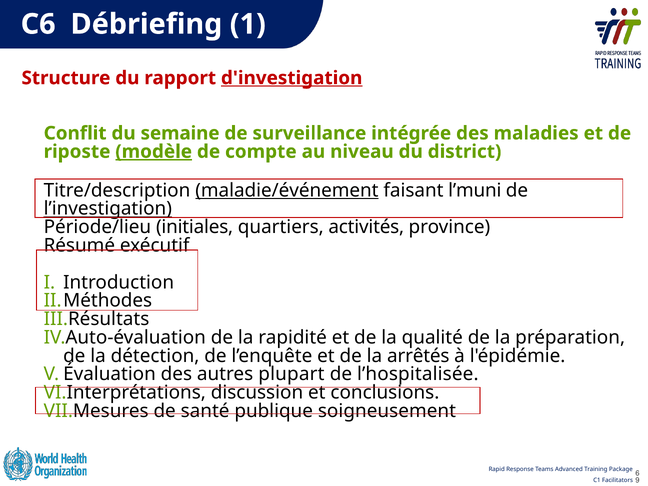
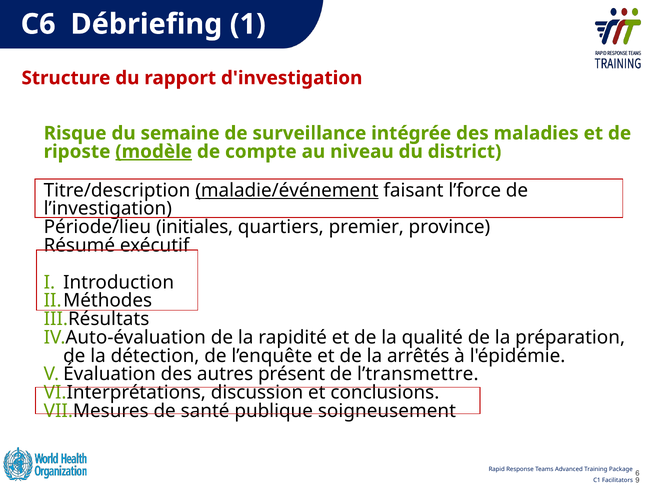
d'investigation underline: present -> none (292, 78)
Conflit: Conflit -> Risque (75, 133)
l’muni: l’muni -> l’force (475, 190)
l’investigation underline: present -> none (108, 209)
activités: activités -> premier (366, 227)
plupart: plupart -> présent (292, 374)
l’hospitalisée: l’hospitalisée -> l’transmettre (418, 374)
